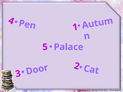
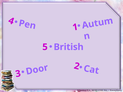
Palace: Palace -> British (69, 47)
